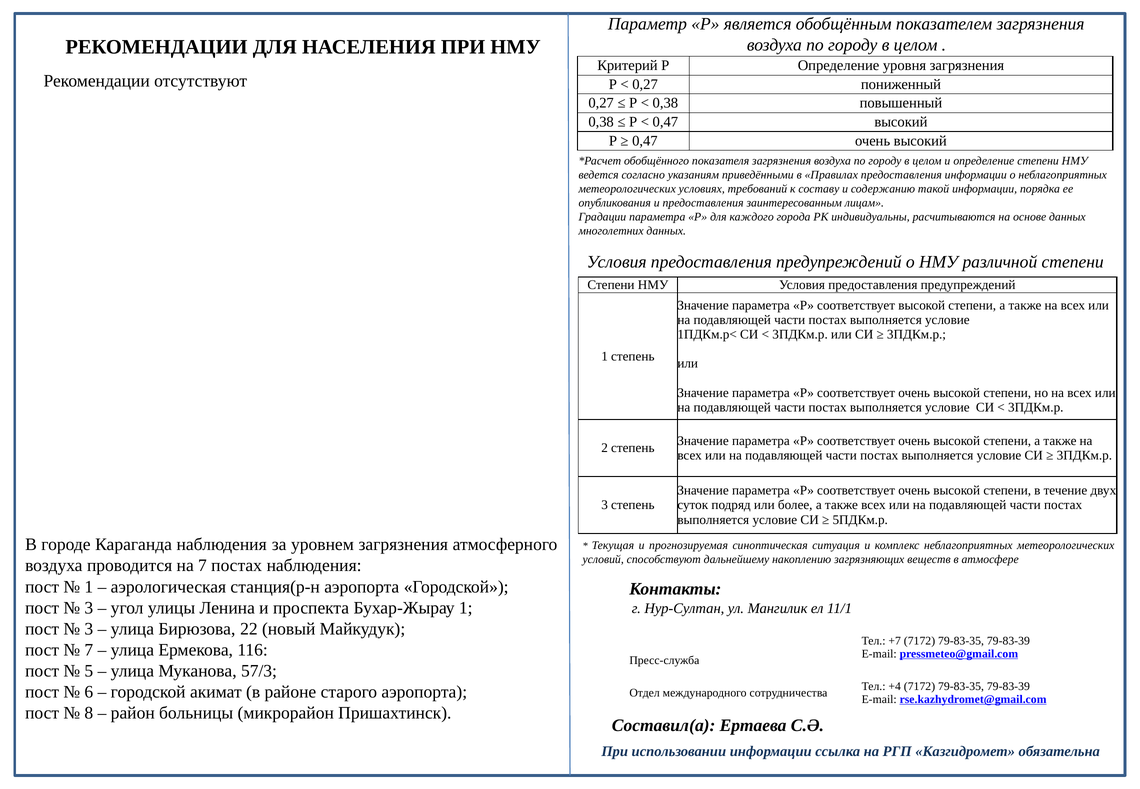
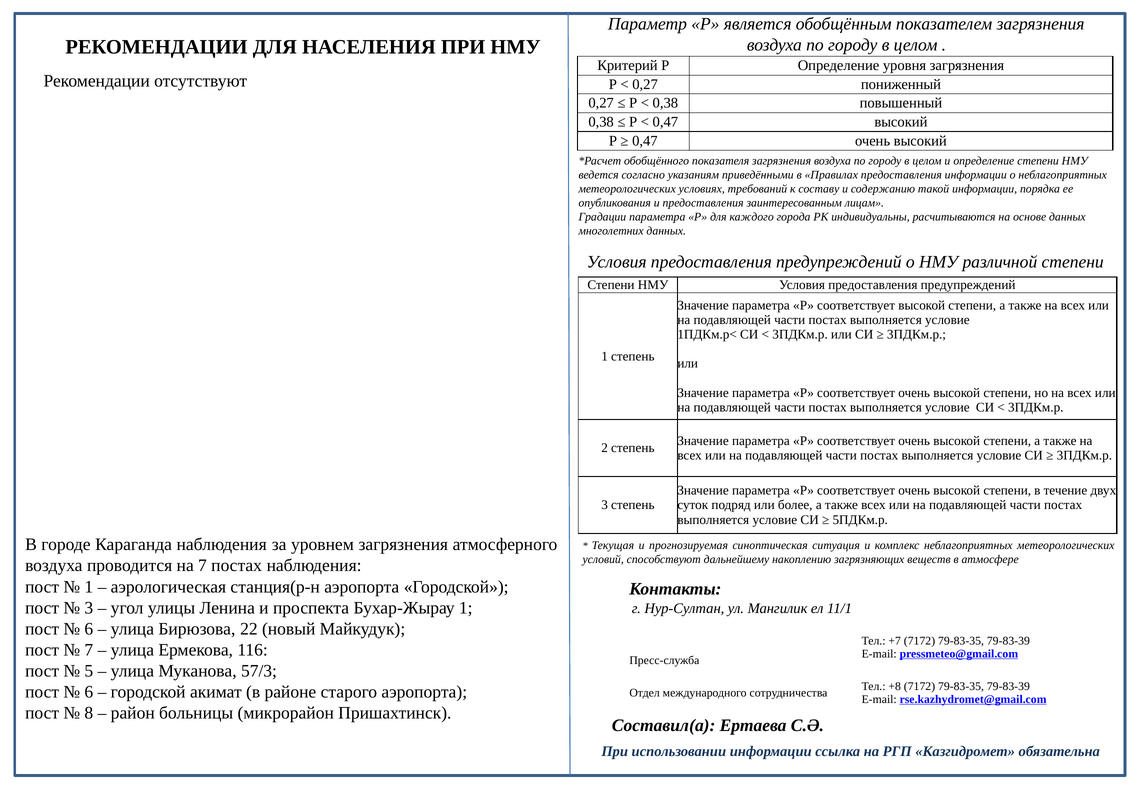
3: 3 -> 6 (89, 629)
+4: +4 -> +8 (895, 686)
